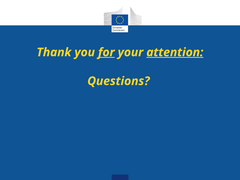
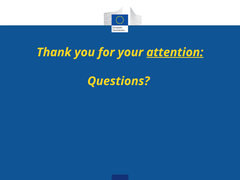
for underline: present -> none (106, 52)
